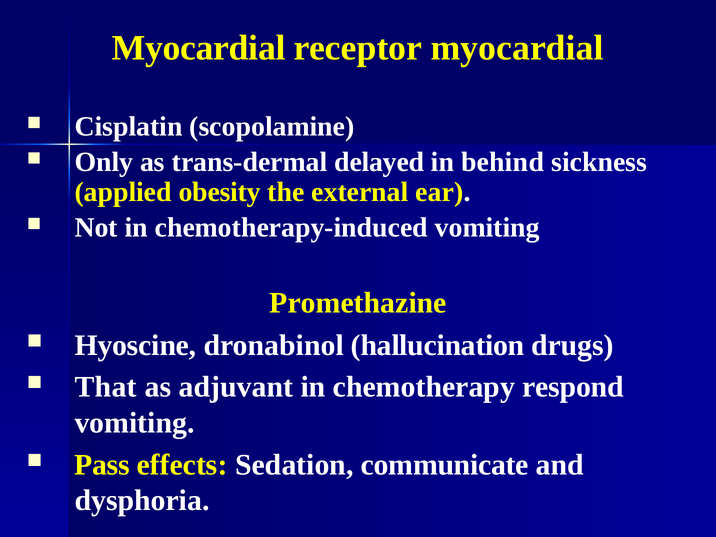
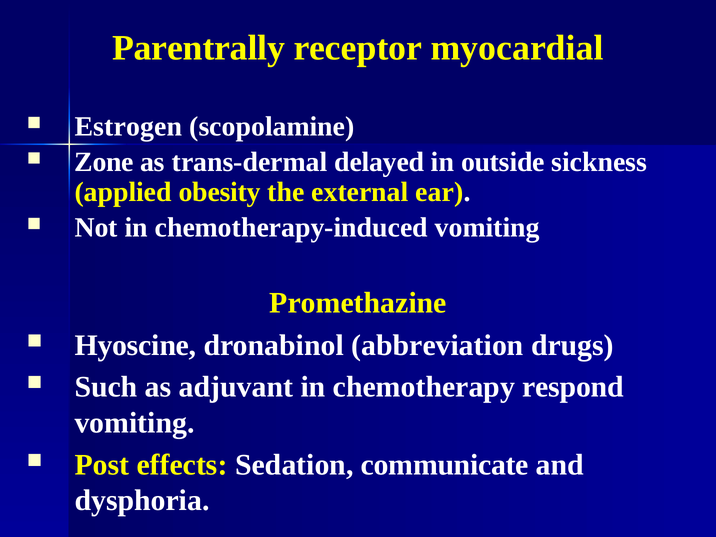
Myocardial: Myocardial -> Parentrally (199, 48)
Cisplatin: Cisplatin -> Estrogen (128, 126)
Only: Only -> Zone (104, 162)
behind: behind -> outside (503, 162)
hallucination: hallucination -> abbreviation (437, 345)
That: That -> Such (106, 387)
Pass: Pass -> Post (102, 465)
